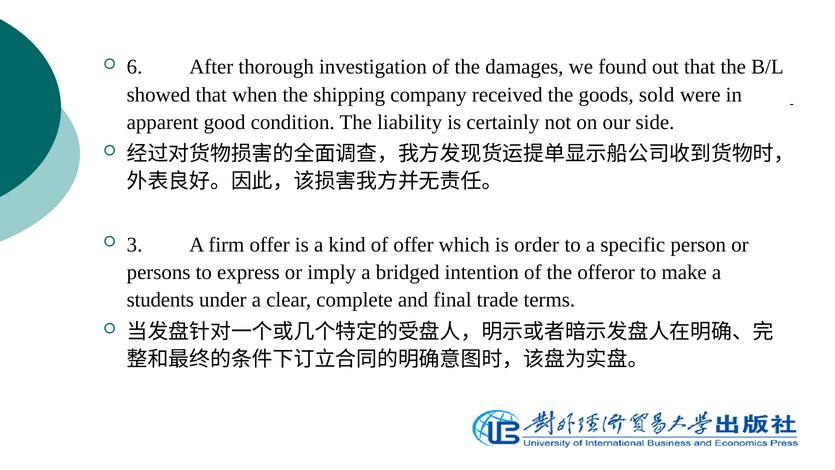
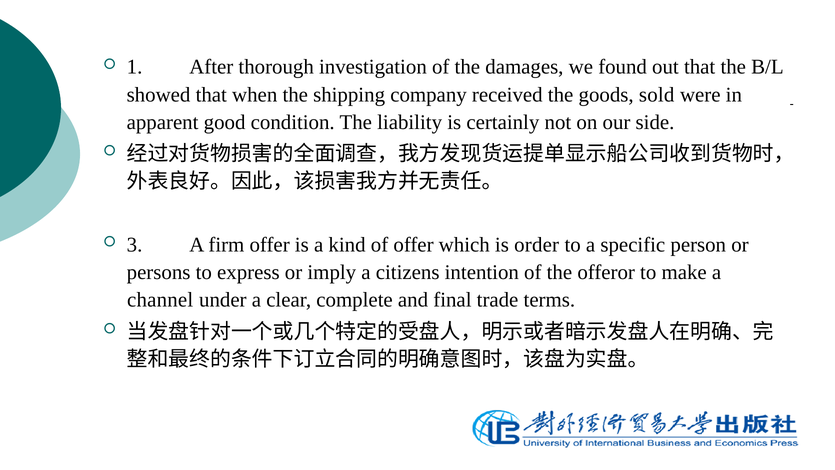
6: 6 -> 1 (135, 67)
bridged: bridged -> citizens (408, 272)
students: students -> channel (160, 300)
